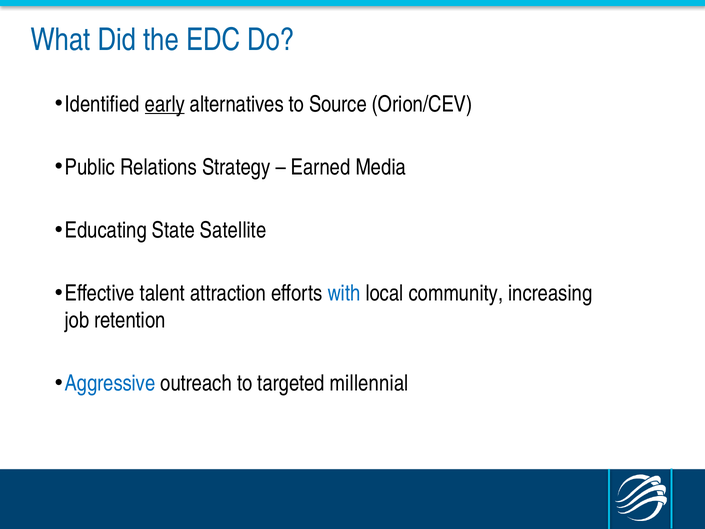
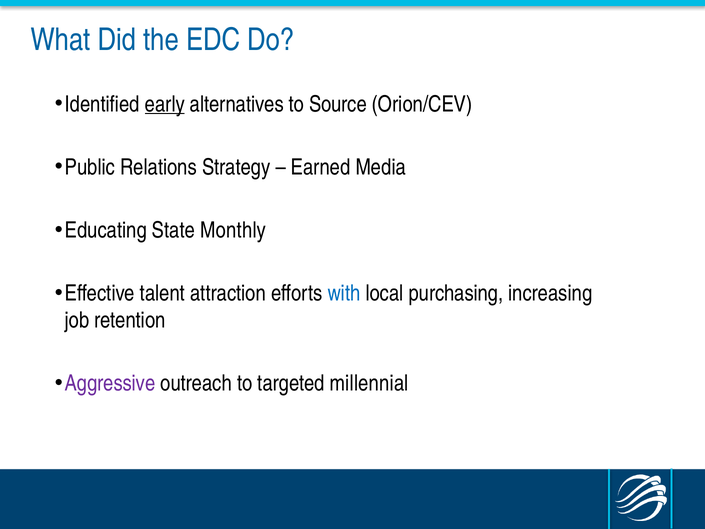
Satellite: Satellite -> Monthly (233, 230)
community: community -> purchasing (456, 293)
Aggressive colour: blue -> purple (110, 383)
